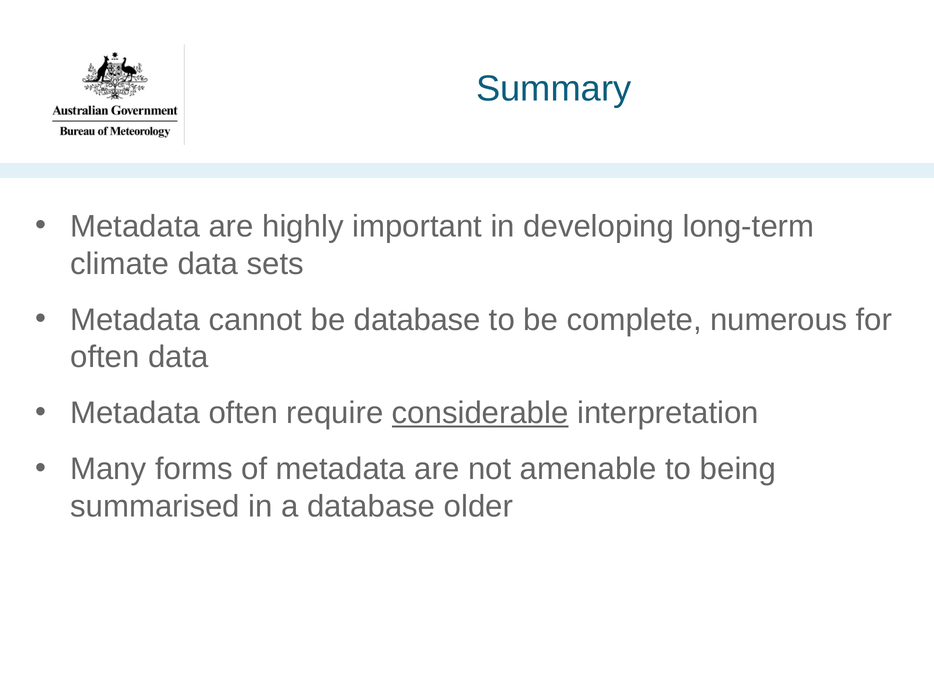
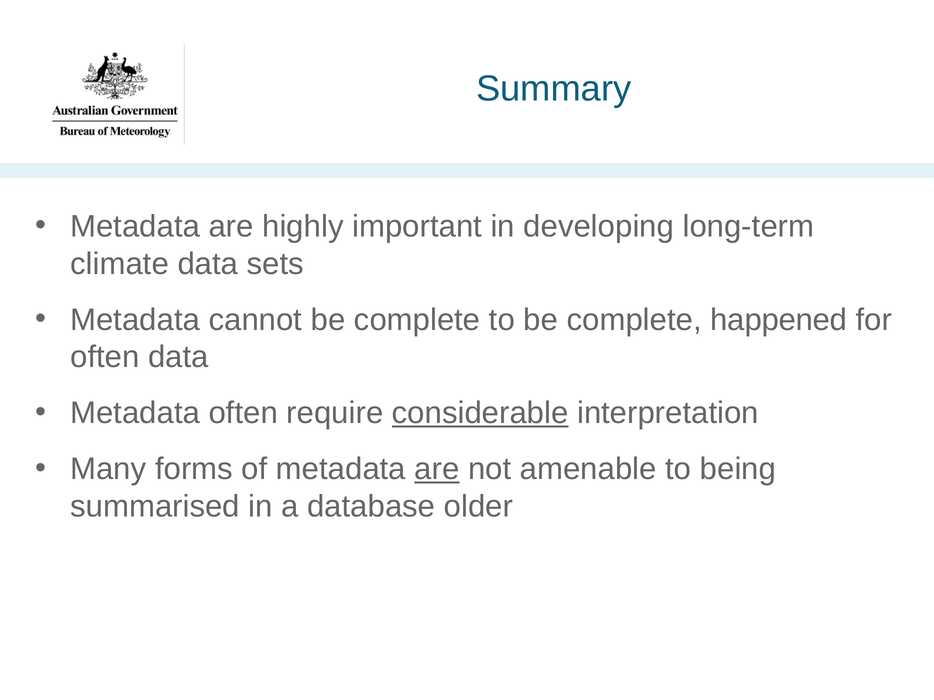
cannot be database: database -> complete (417, 320)
numerous: numerous -> happened (779, 320)
are underline: none -> present (437, 469)
